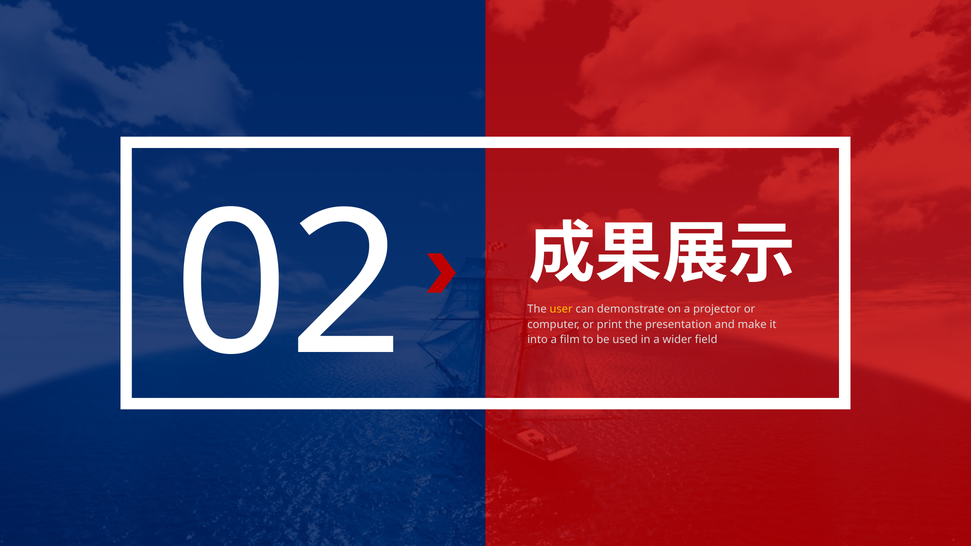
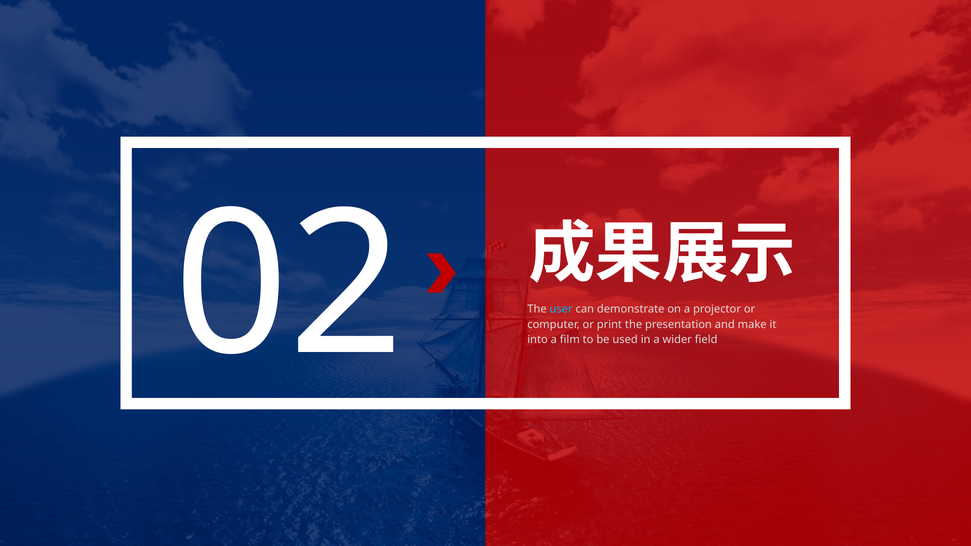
user colour: yellow -> light blue (561, 309)
